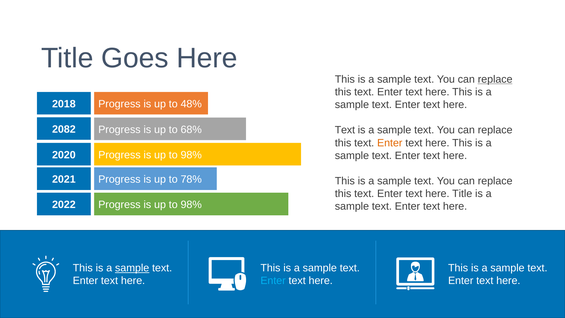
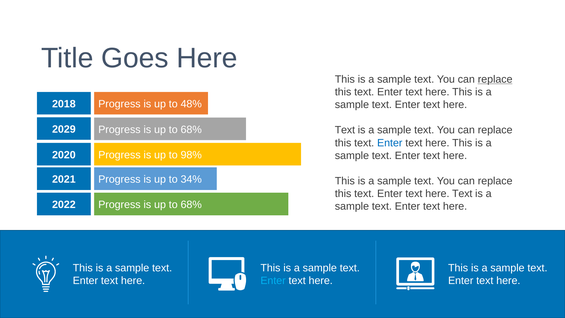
2082: 2082 -> 2029 (64, 129)
Enter colour: orange -> blue (390, 143)
78%: 78% -> 34% (191, 179)
Title: Title -> Text (462, 194)
98%: 98% -> 68% (191, 205)
sample underline: present -> none (132, 268)
